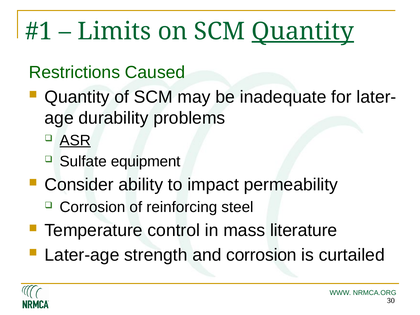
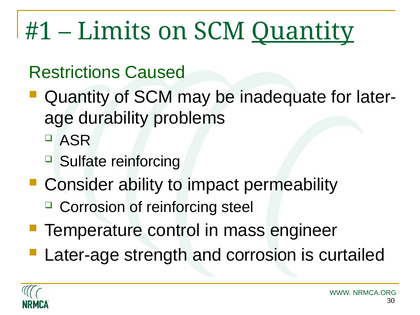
ASR underline: present -> none (75, 140)
Sulfate equipment: equipment -> reinforcing (146, 162)
literature: literature -> engineer (304, 231)
